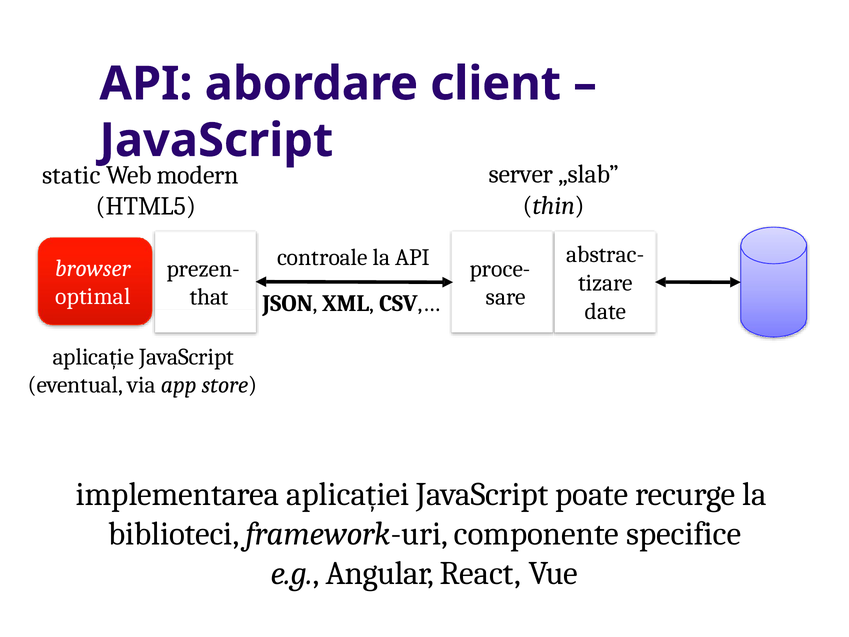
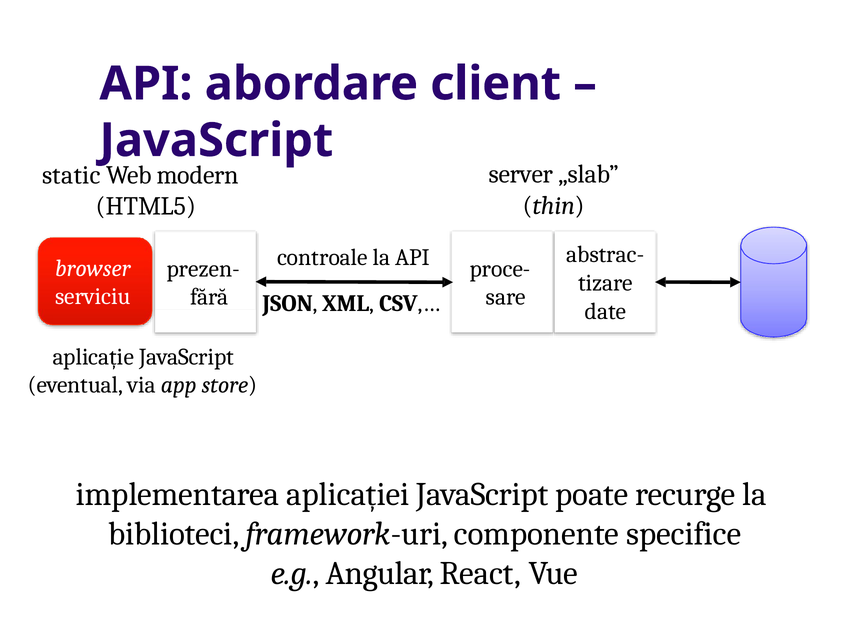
optimal: optimal -> serviciu (93, 297)
that: that -> fără (209, 297)
